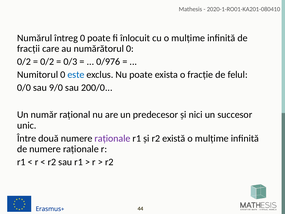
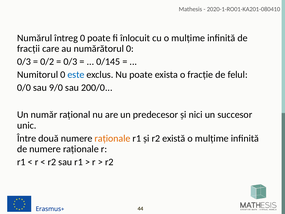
0/2: 0/2 -> 0/3 (24, 62)
0/976: 0/976 -> 0/145 (108, 62)
raționale colour: purple -> orange (112, 138)
